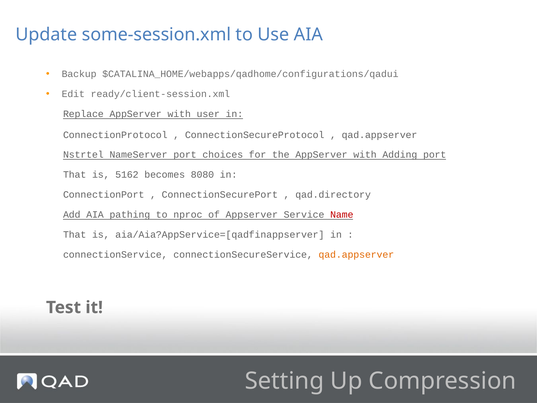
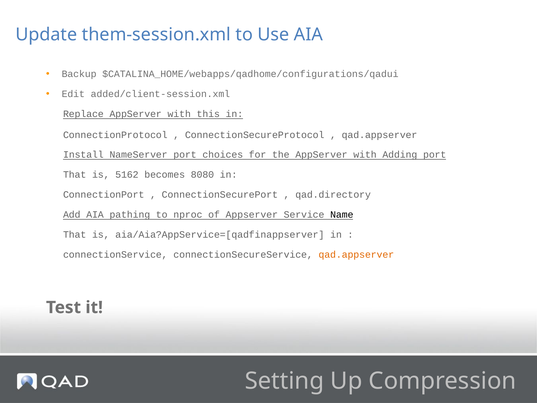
some-session.xml: some-session.xml -> them-session.xml (156, 35)
ready/client-session.xml: ready/client-session.xml -> added/client-session.xml (160, 94)
user: user -> this (208, 114)
Nstrtel: Nstrtel -> Install (83, 154)
Name colour: red -> black (342, 214)
